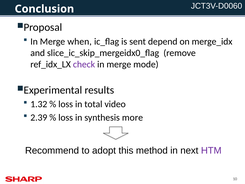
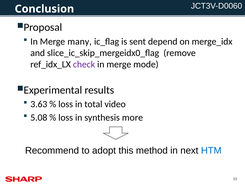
when: when -> many (80, 41)
1.32: 1.32 -> 3.63 (39, 104)
2.39: 2.39 -> 5.08 (39, 117)
HTM colour: purple -> blue (211, 150)
